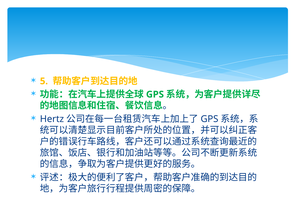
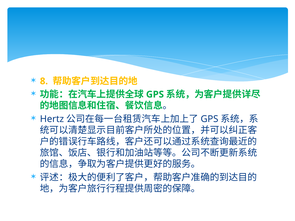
5: 5 -> 8 (44, 81)
